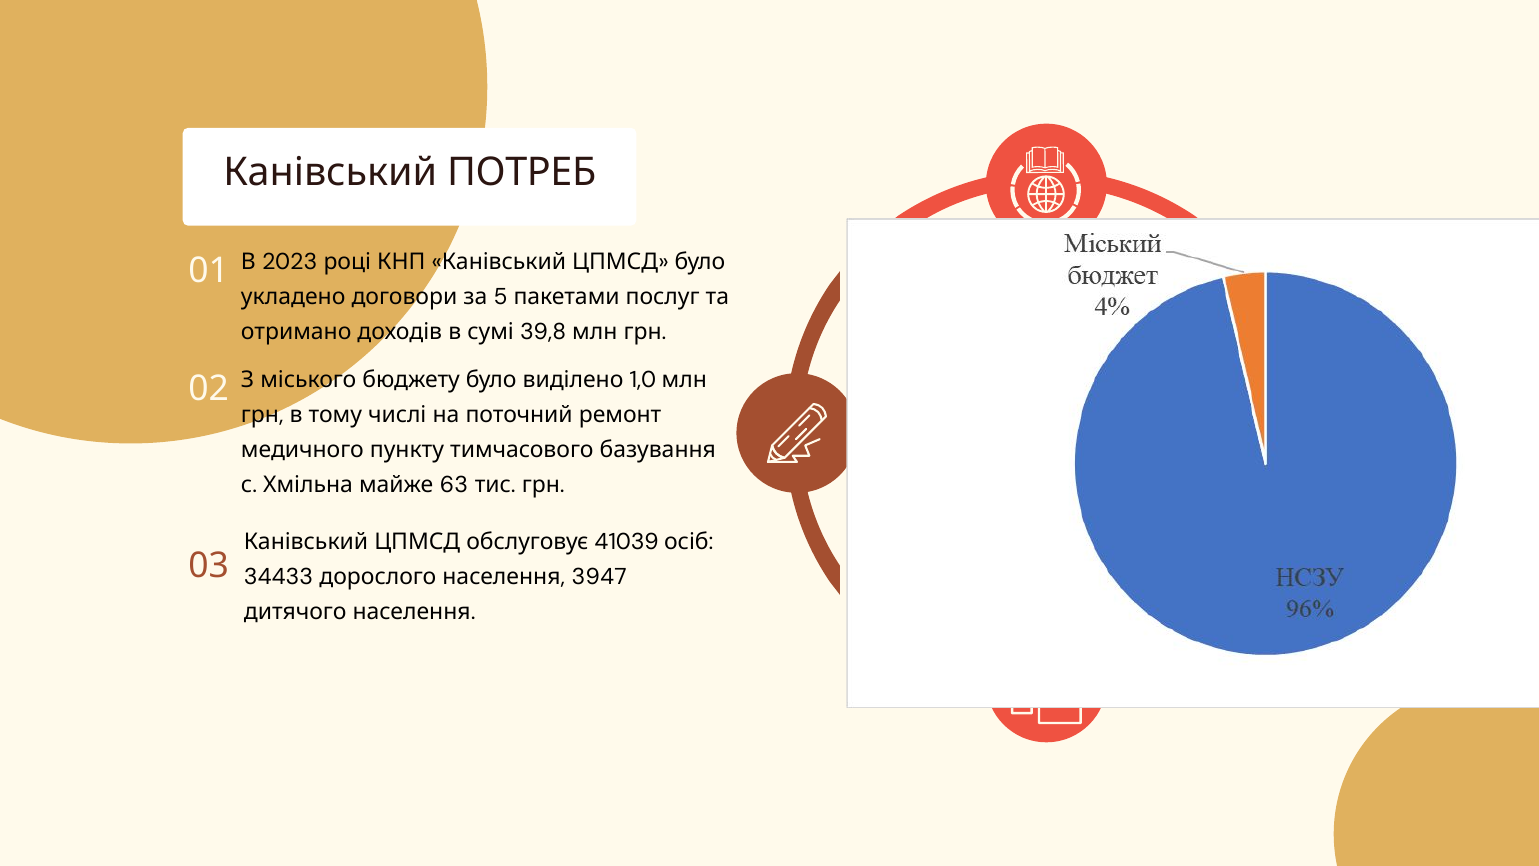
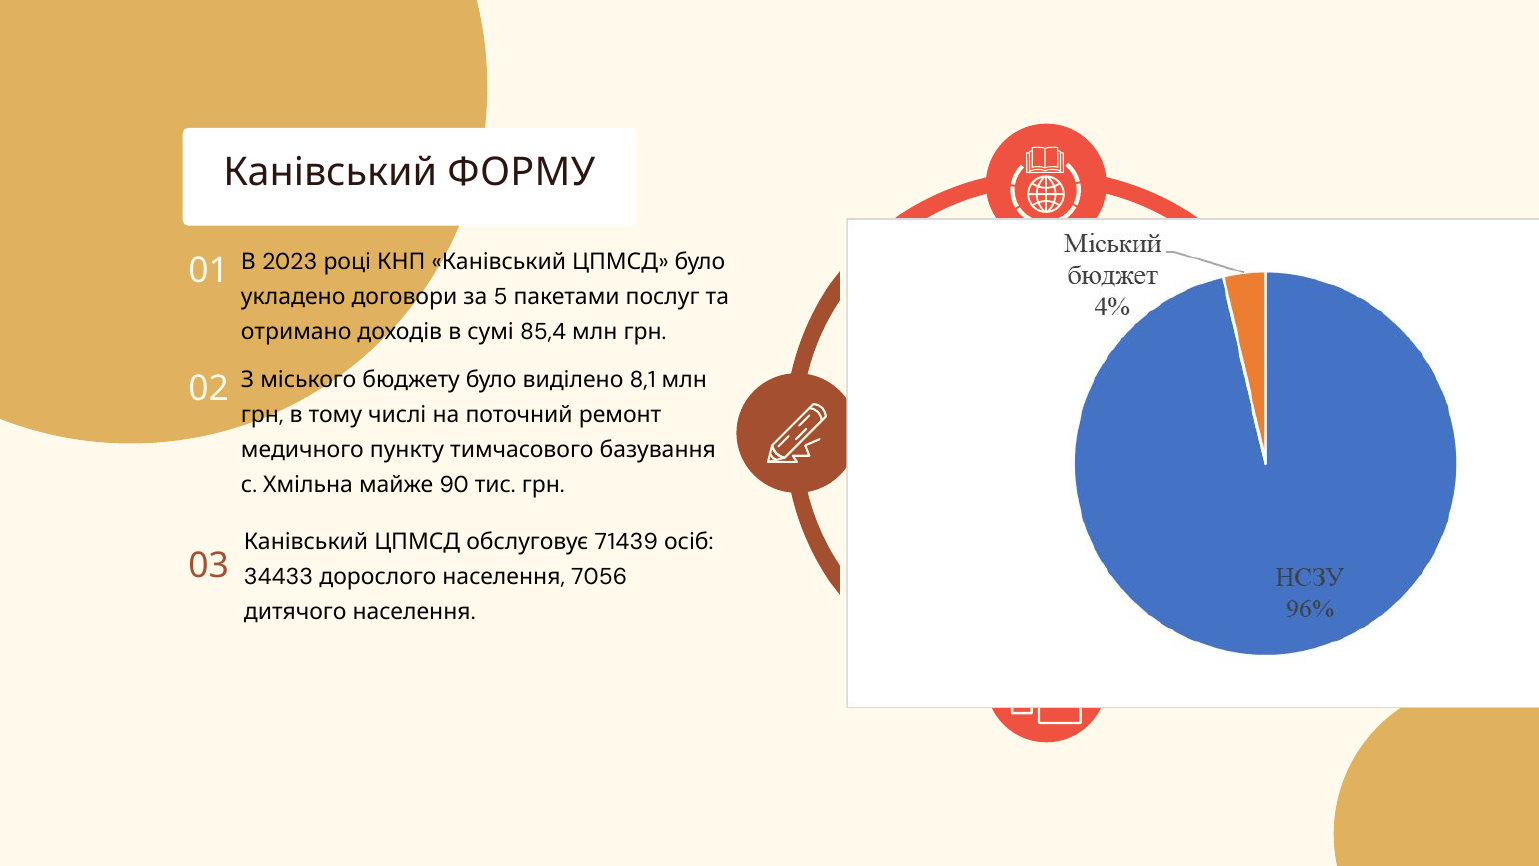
ПОТРЕБ: ПОТРЕБ -> ФОРМУ (521, 173)
39,8: 39,8 -> 85,4 (543, 332)
1,0: 1,0 -> 8,1 (643, 380)
63: 63 -> 90 (454, 484)
41039: 41039 -> 71439 (626, 542)
3947: 3947 -> 7056 (599, 577)
